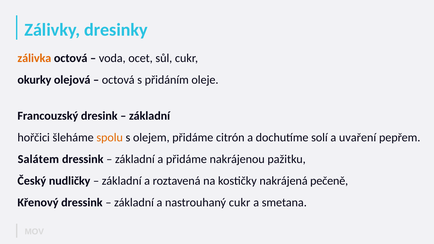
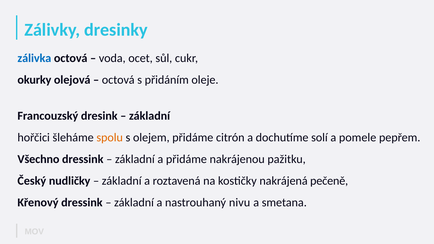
zálivka colour: orange -> blue (34, 58)
uvaření: uvaření -> pomele (358, 138)
Salátem: Salátem -> Všechno (38, 159)
nastrouhaný cukr: cukr -> nivu (240, 203)
